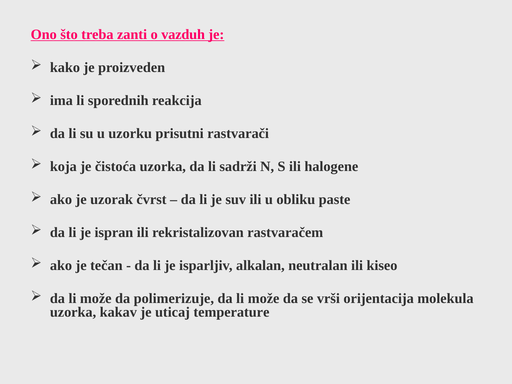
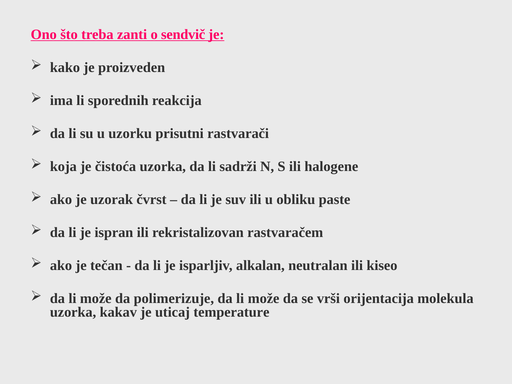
vazduh: vazduh -> sendvič (183, 34)
